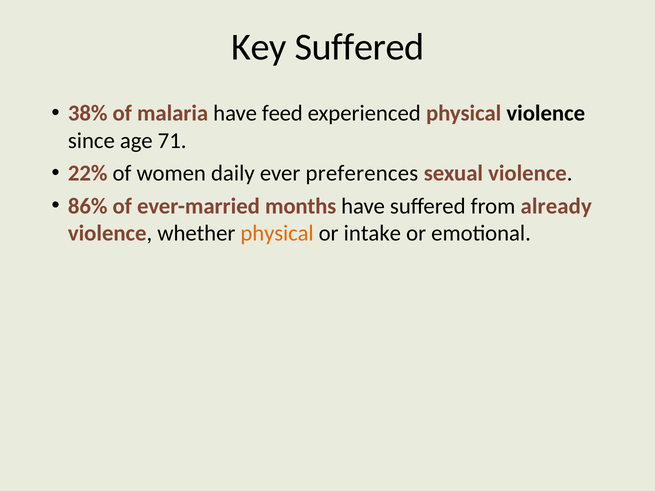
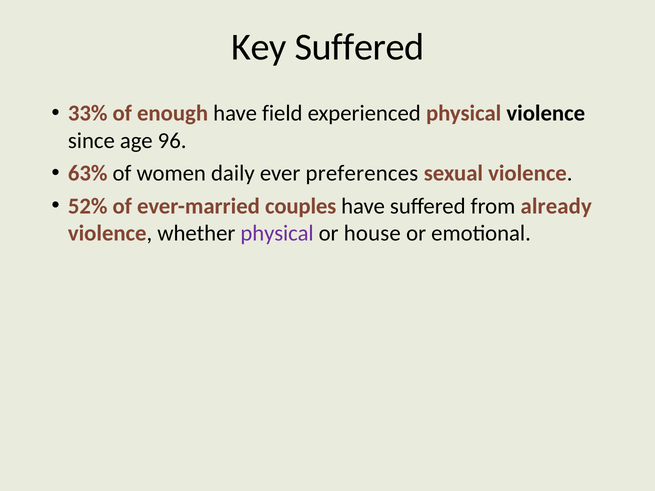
38%: 38% -> 33% (88, 113)
malaria: malaria -> enough (173, 113)
feed: feed -> field (282, 113)
71: 71 -> 96 (172, 141)
22%: 22% -> 63% (88, 173)
86%: 86% -> 52% (88, 206)
months: months -> couples (301, 206)
physical colour: orange -> purple (277, 234)
intake: intake -> house (372, 234)
